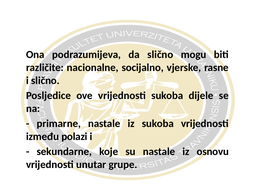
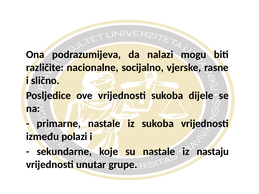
da slično: slično -> nalazi (160, 55)
osnovu: osnovu -> nastaju (213, 152)
